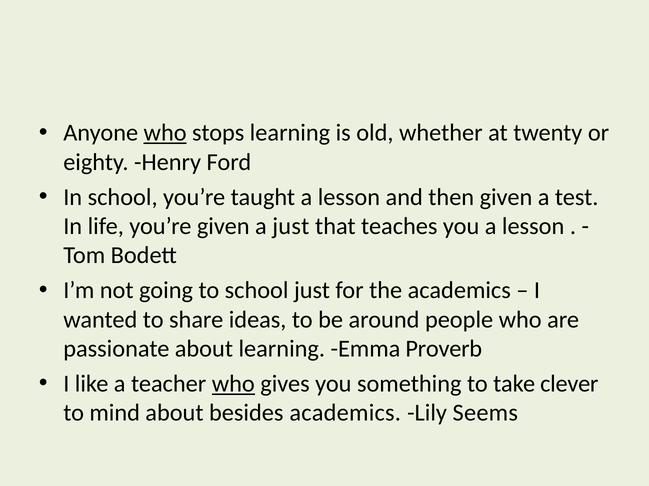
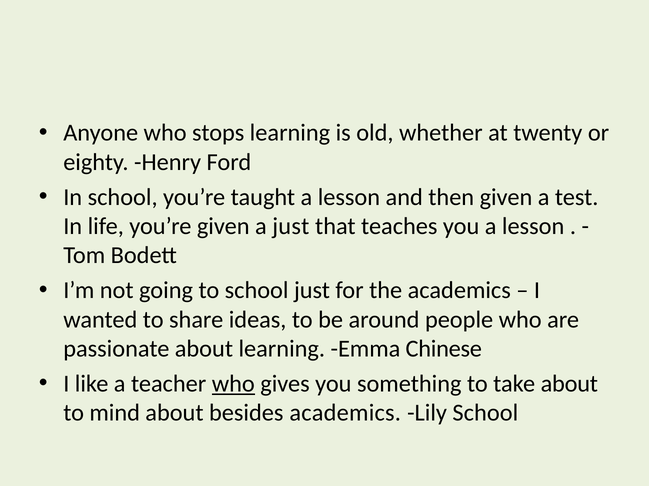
who underline: present -> none (165, 133)
Proverb: Proverb -> Chinese (444, 349)
take clever: clever -> about (569, 384)
Lily Seems: Seems -> School (485, 414)
